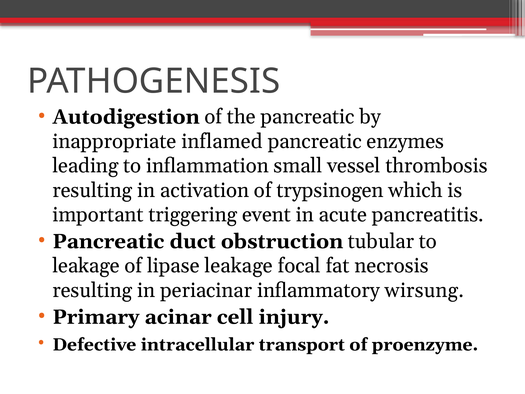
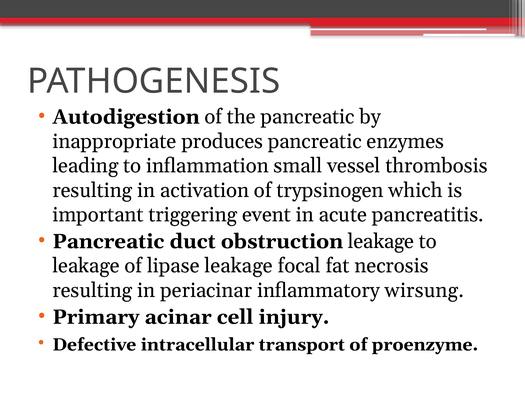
inflamed: inflamed -> produces (222, 141)
obstruction tubular: tubular -> leakage (381, 241)
